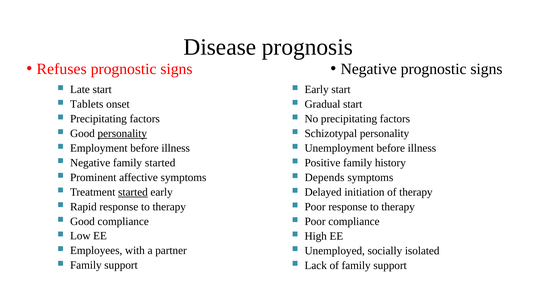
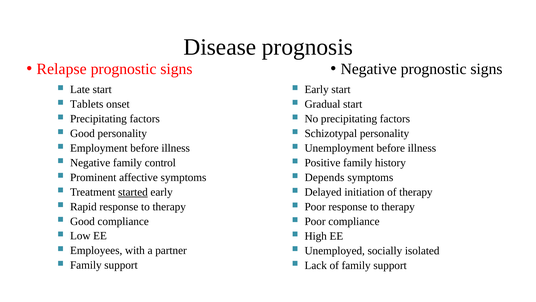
Refuses: Refuses -> Relapse (62, 69)
personality underline: present -> none (122, 133)
family started: started -> control (160, 163)
